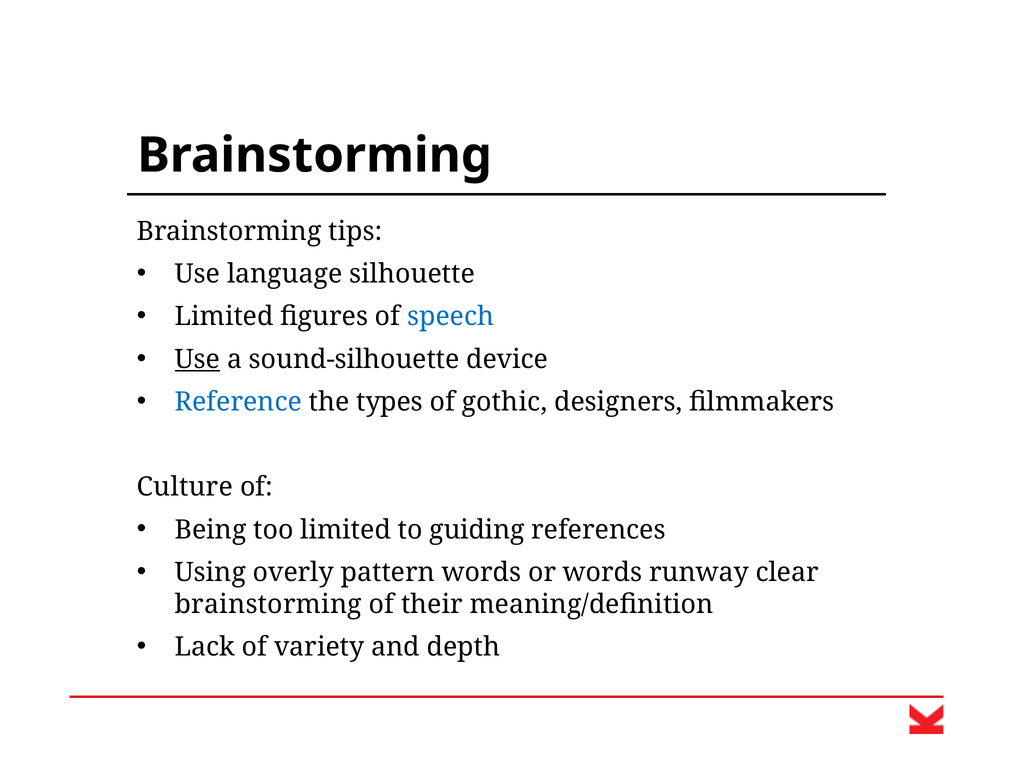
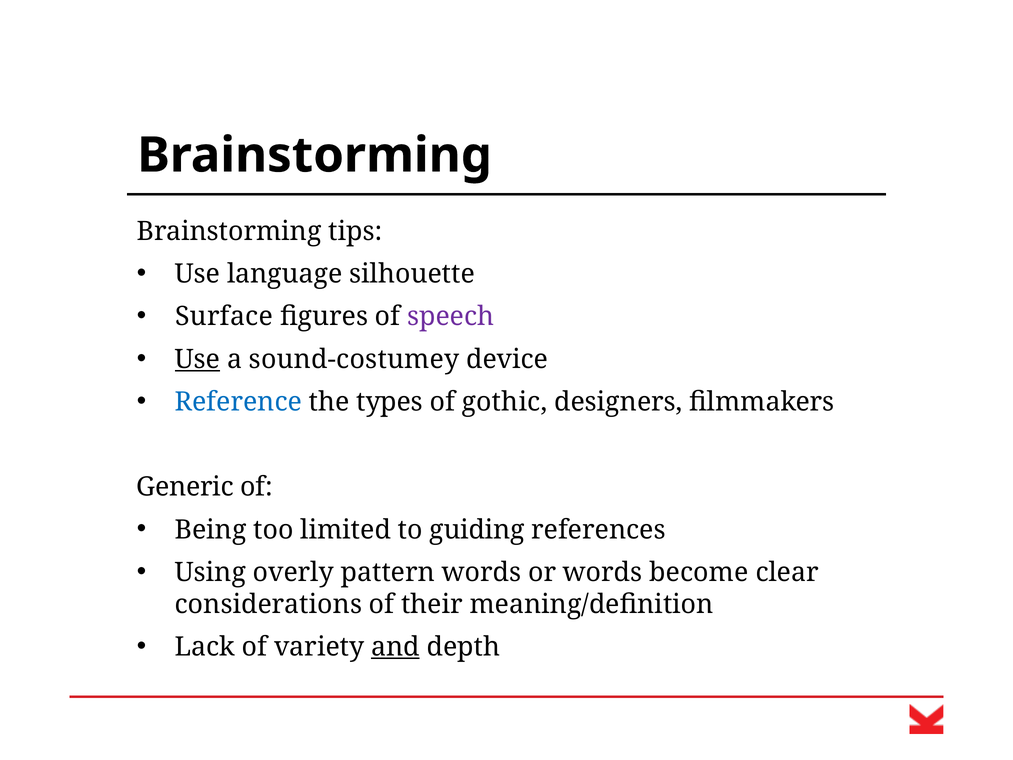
Limited: Limited -> Surface (224, 317)
speech colour: blue -> purple (451, 317)
sound-silhouette: sound-silhouette -> sound-costumey (354, 359)
Culture: Culture -> Generic (185, 487)
runway: runway -> become (699, 572)
brainstorming: brainstorming -> considerations (268, 604)
and underline: none -> present (396, 647)
